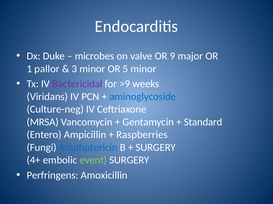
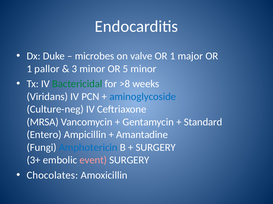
valve OR 9: 9 -> 1 (173, 56)
Bactericidal colour: purple -> green (77, 84)
>9: >9 -> >8 (125, 84)
Raspberries: Raspberries -> Amantadine (142, 135)
4+: 4+ -> 3+ (34, 161)
event colour: light green -> pink (93, 161)
Perfringens: Perfringens -> Chocolates (52, 176)
